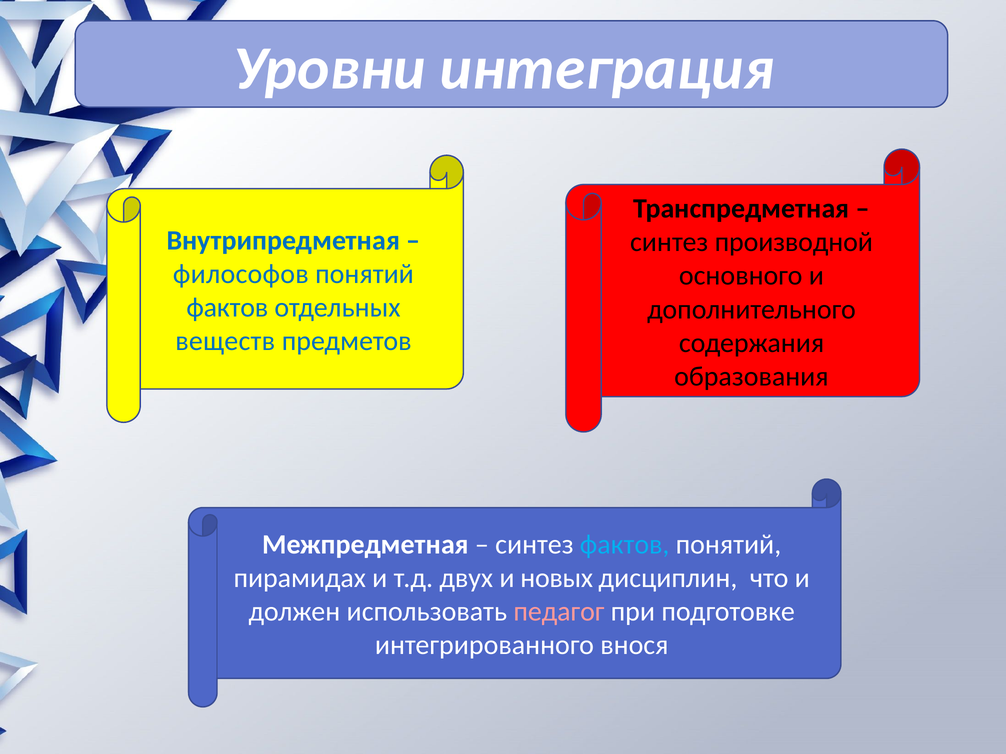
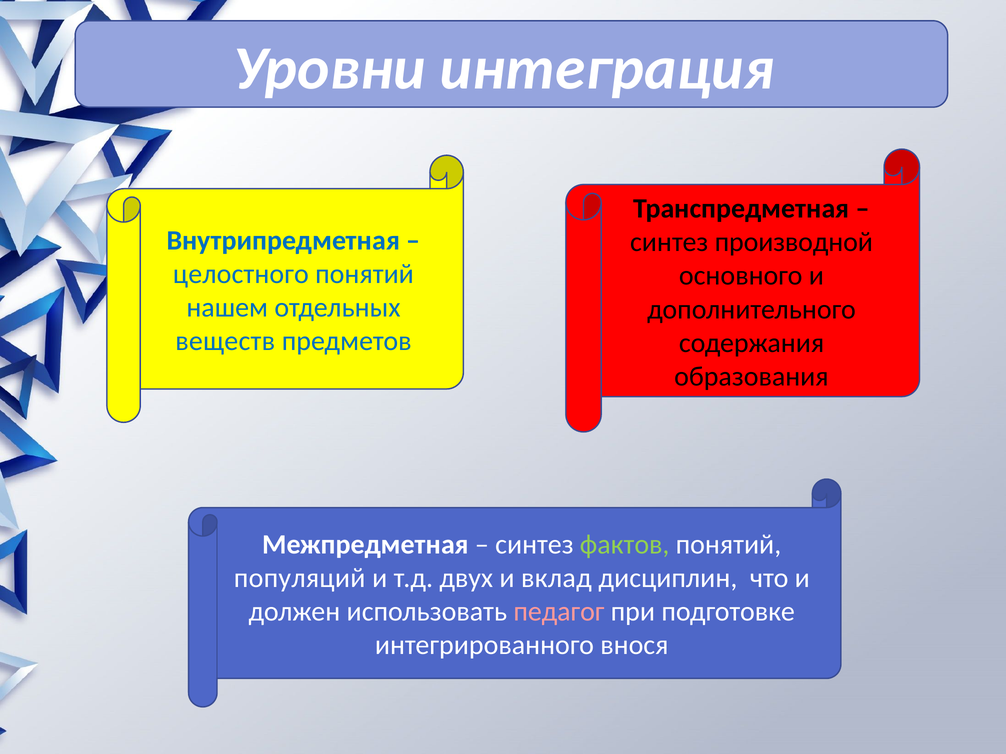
философов: философов -> целостного (241, 274)
фактов: фактов -> нашем (227, 308)
фактов colour: light blue -> light green (625, 545)
пирамидах: пирамидах -> популяций (300, 579)
новых: новых -> вклад (556, 579)
